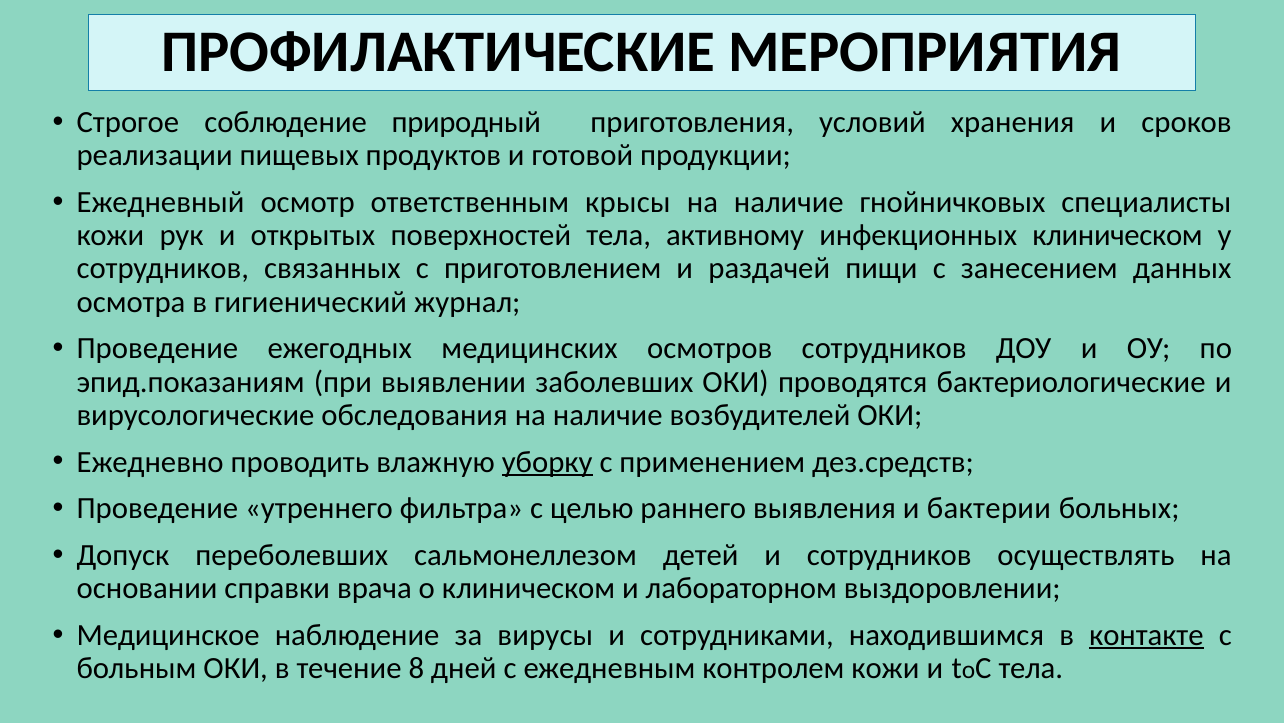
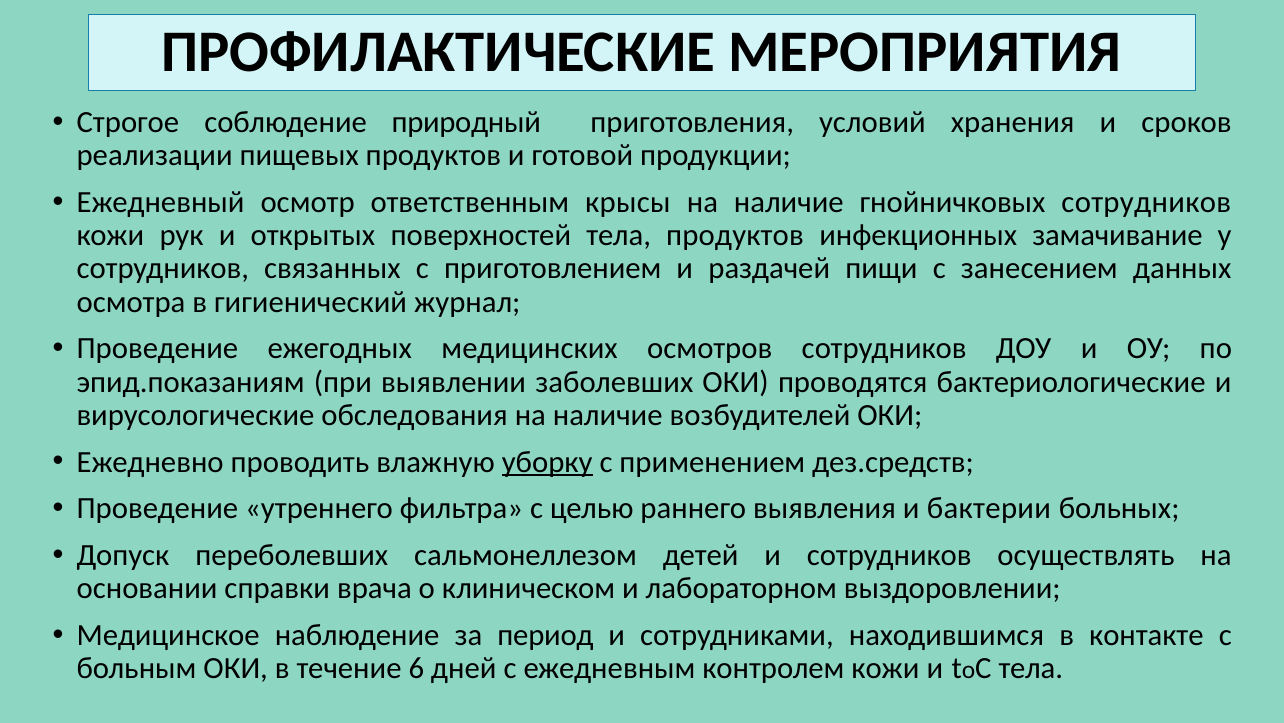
гнойничковых специалисты: специалисты -> сотрудников (1146, 202)
тела активному: активному -> продуктов (735, 235)
инфекционных клиническом: клиническом -> замачивание (1117, 235)
вирусы: вирусы -> период (546, 634)
контакте underline: present -> none (1146, 634)
8: 8 -> 6 (416, 668)
